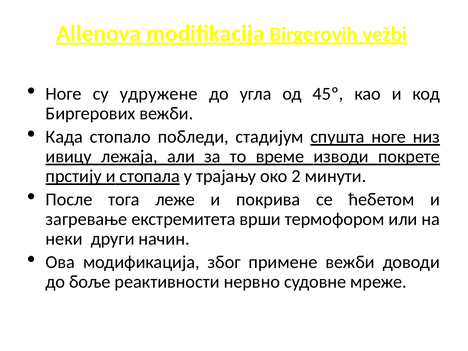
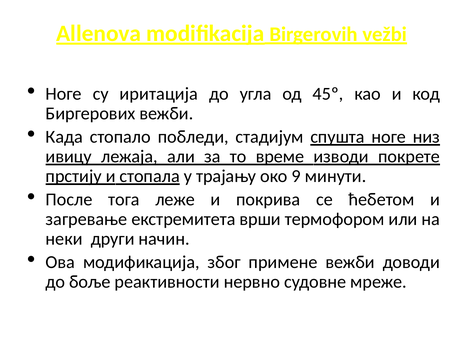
удружене: удружене -> иритација (159, 94)
2: 2 -> 9 (296, 176)
